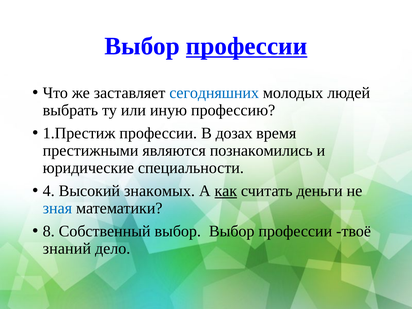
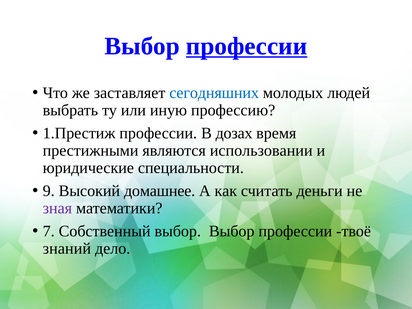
познакомились: познакомились -> использовании (261, 151)
4: 4 -> 9 (49, 191)
знакомых: знакомых -> домашнее (160, 191)
как underline: present -> none (226, 191)
зная colour: blue -> purple (57, 208)
8: 8 -> 7 (49, 231)
